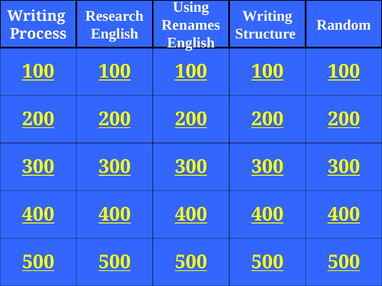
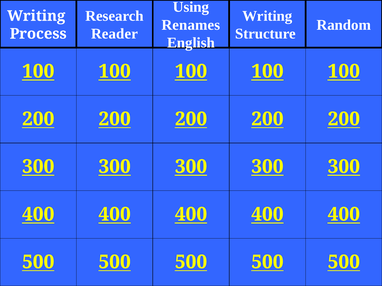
English: English -> Reader (114, 34)
